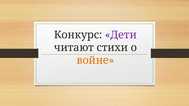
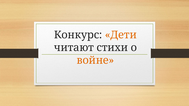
Дети colour: purple -> orange (121, 35)
